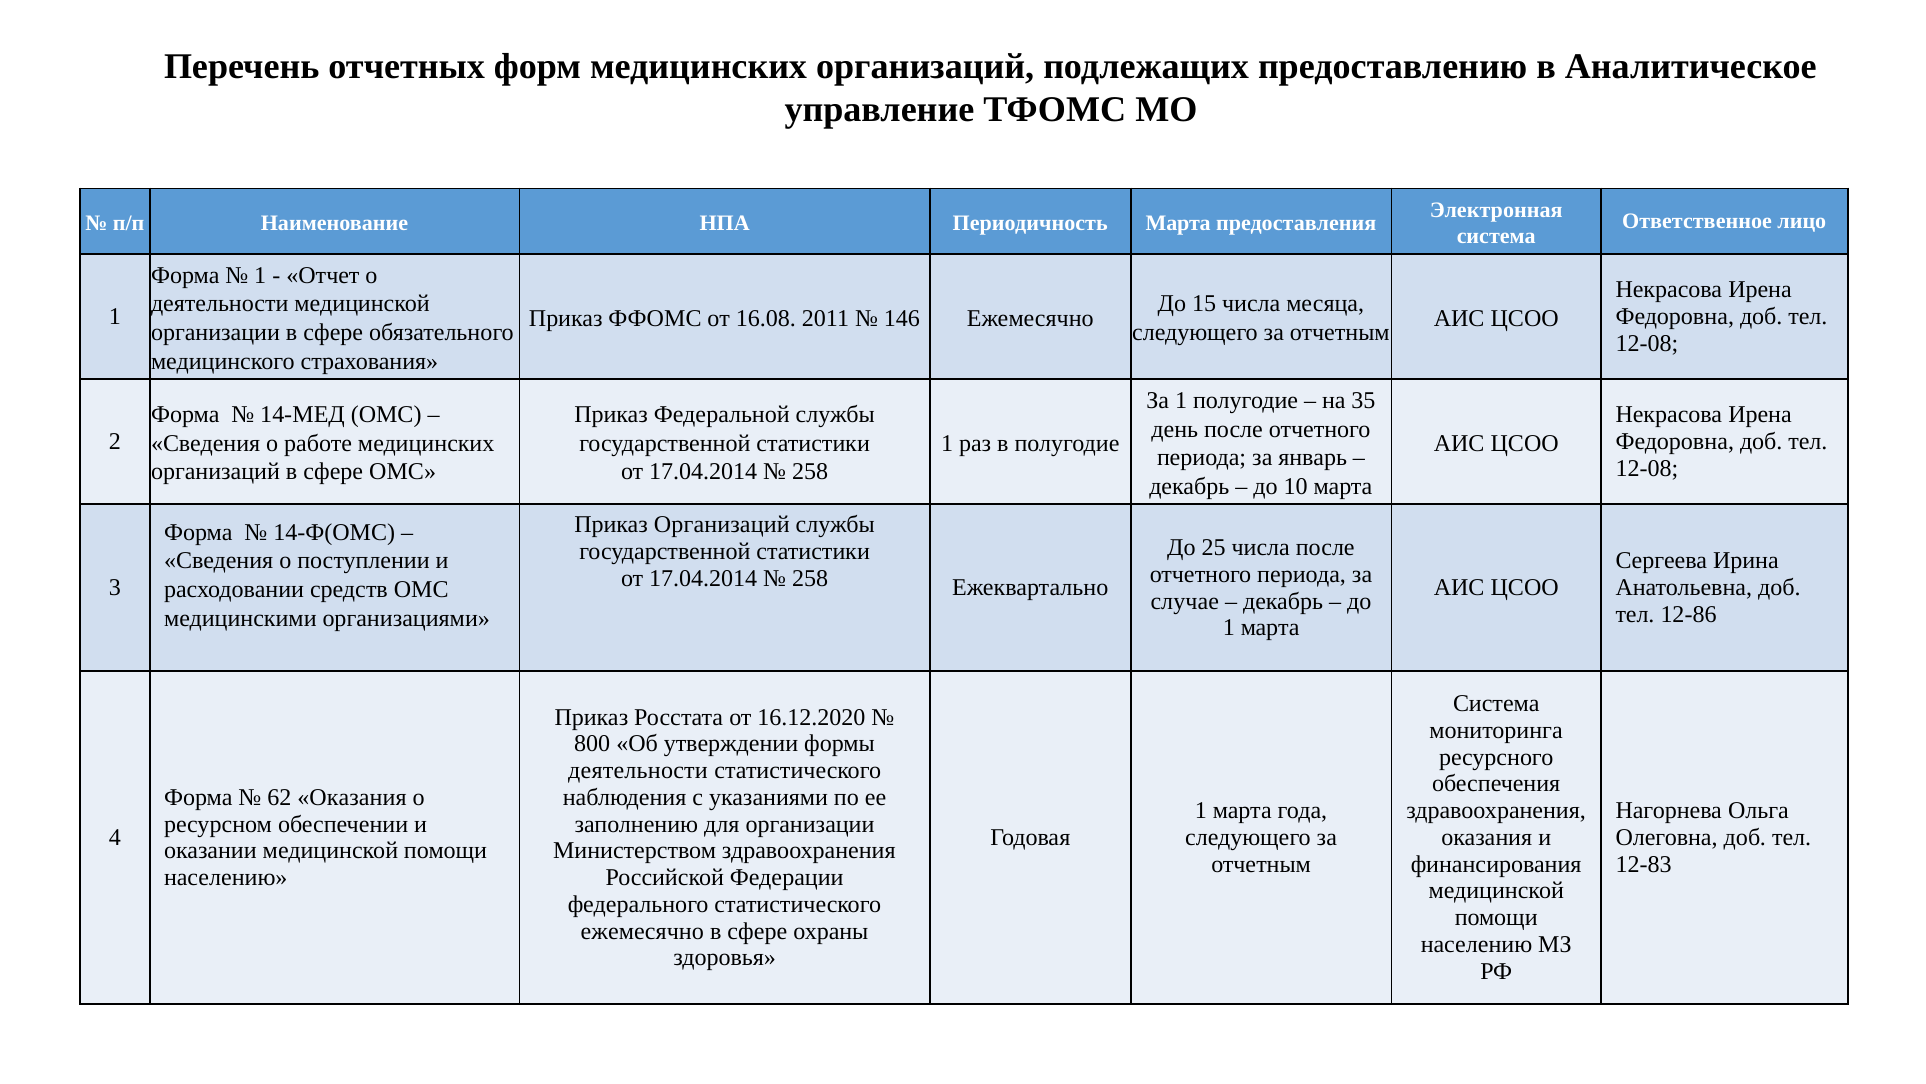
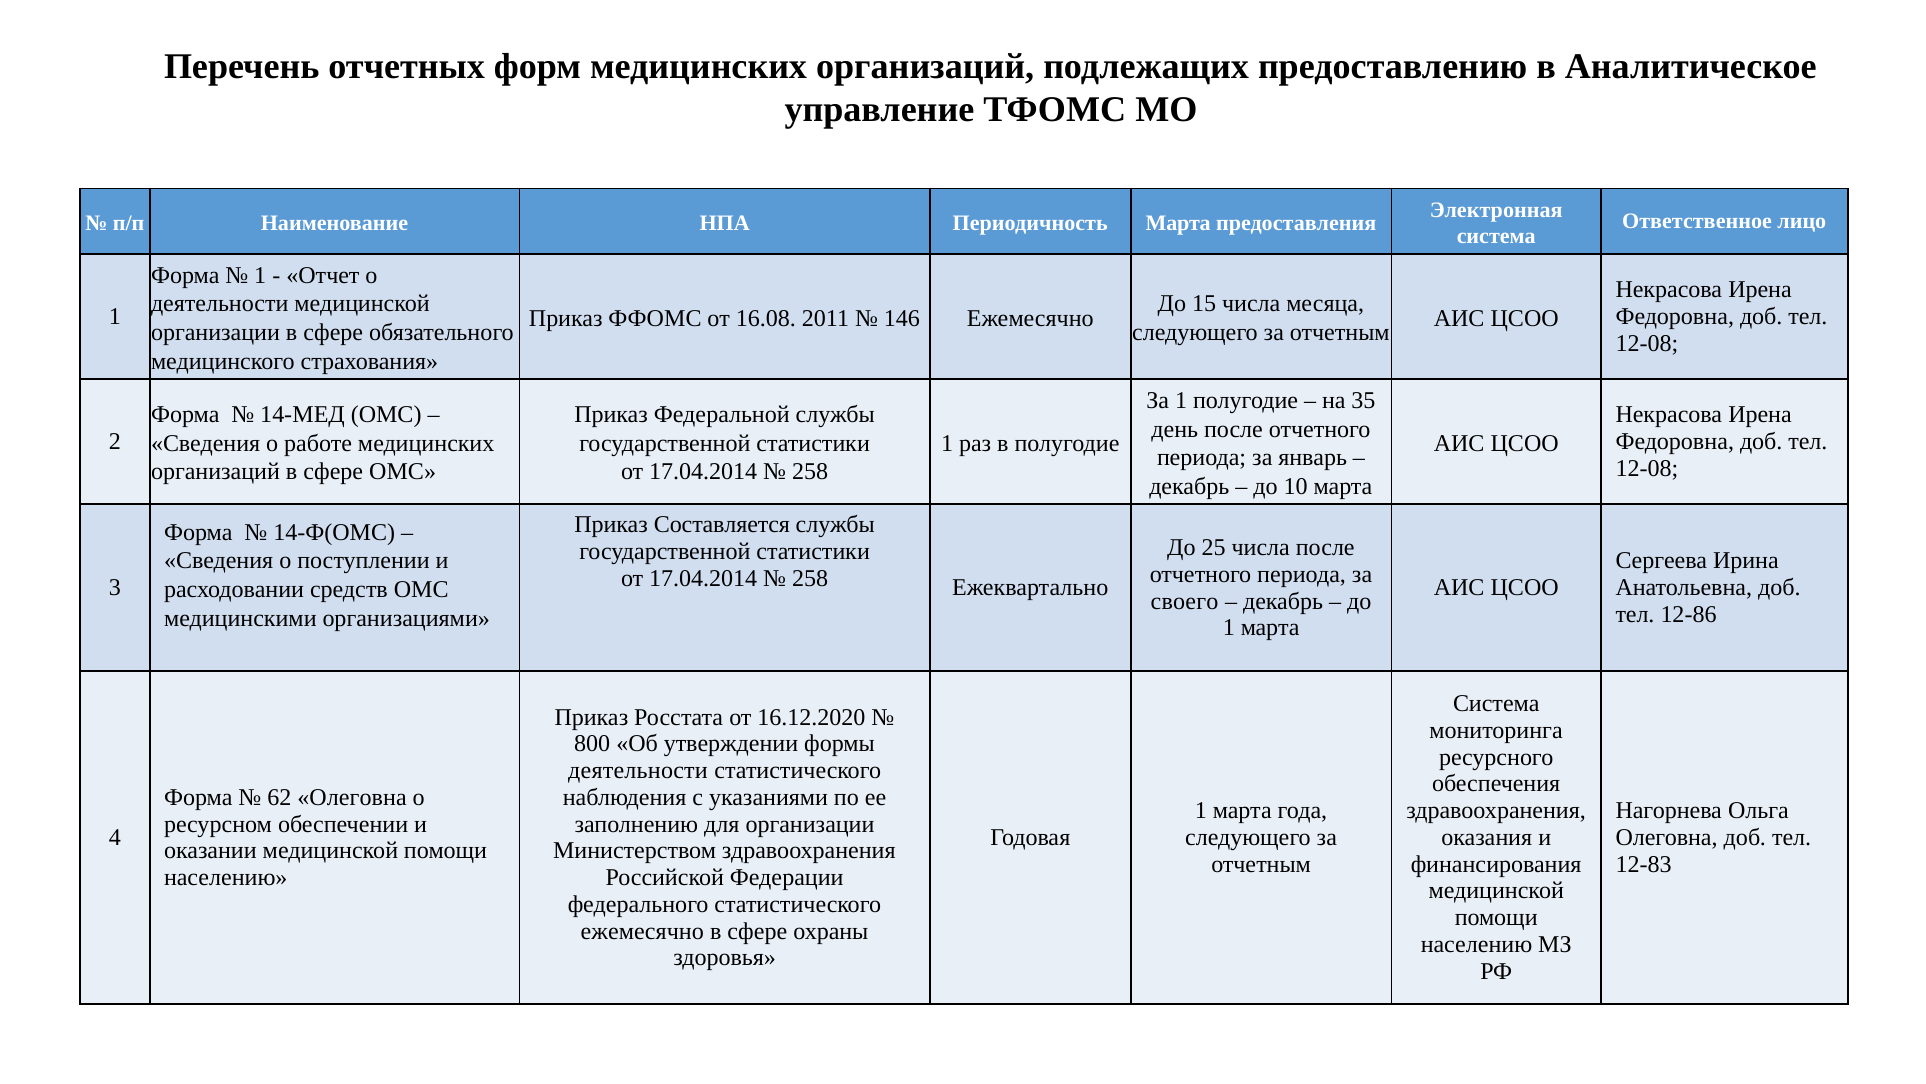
Приказ Организаций: Организаций -> Составляется (722, 525)
случае: случае -> своего (1185, 601)
62 Оказания: Оказания -> Олеговна (352, 797)
